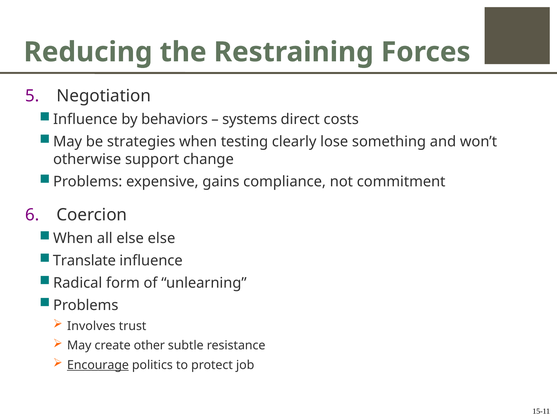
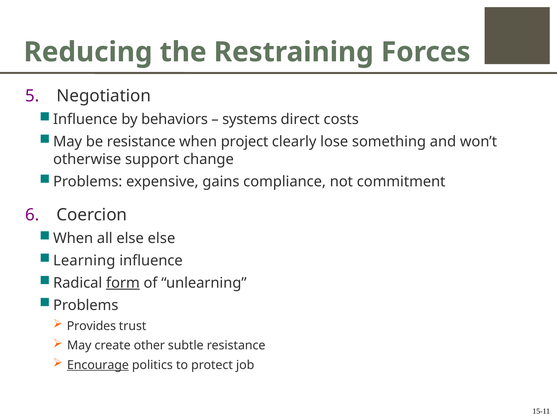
be strategies: strategies -> resistance (141, 142)
testing: testing -> project (245, 142)
Translate: Translate -> Learning (84, 260)
form underline: none -> present (123, 283)
Involves: Involves -> Provides (91, 326)
